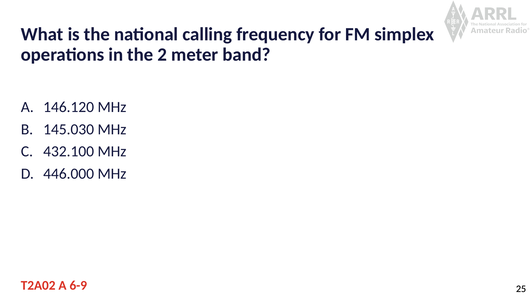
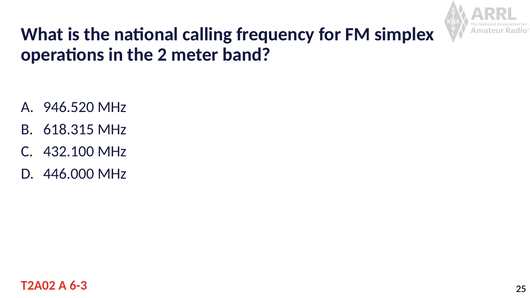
146.120: 146.120 -> 946.520 (69, 107)
145.030: 145.030 -> 618.315 (69, 129)
6-9: 6-9 -> 6-3 (78, 285)
